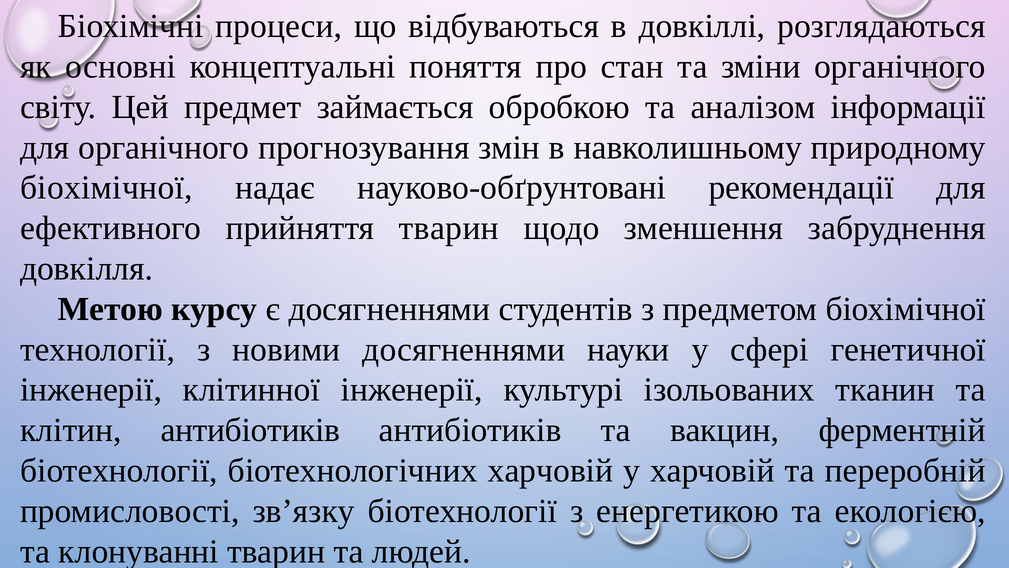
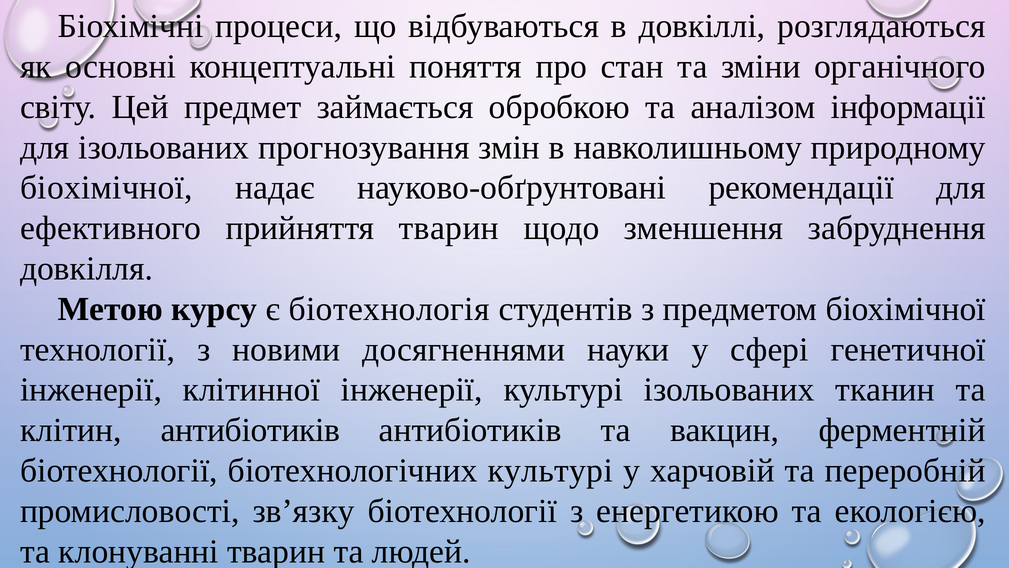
для органічного: органічного -> ізольованих (164, 147)
є досягненнями: досягненнями -> біотехнологія (389, 309)
біотехнологічних харчовій: харчовій -> культурі (550, 470)
